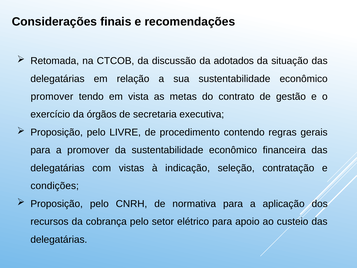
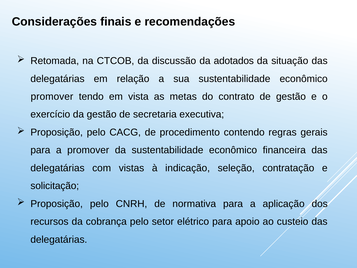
da órgãos: órgãos -> gestão (102, 114)
LIVRE: LIVRE -> CACG (125, 132)
condições: condições -> solicitação (55, 186)
